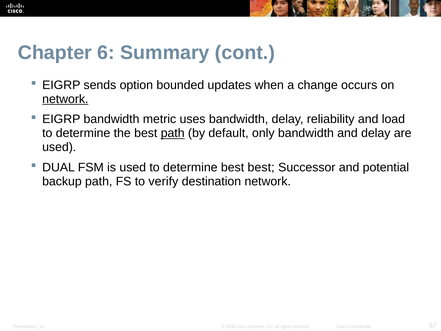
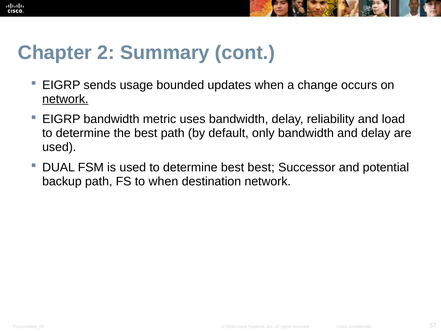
6: 6 -> 2 (106, 52)
option: option -> usage (136, 85)
path underline: present -> none (173, 133)
to verify: verify -> when (163, 181)
